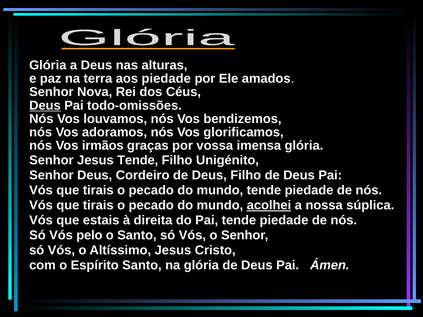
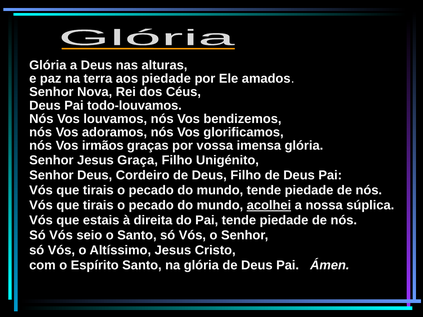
Deus underline: present -> none (45, 106)
todo-omissões: todo-omissões -> todo-louvamos (134, 106)
Jesus Tende: Tende -> Graça (138, 161)
pelo: pelo -> seio (89, 235)
